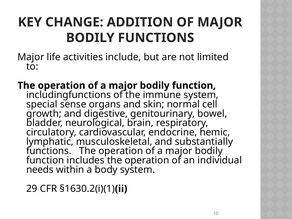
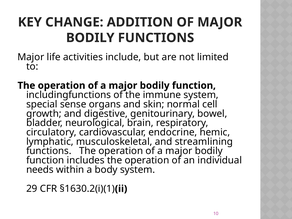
substantially: substantially -> streamlining (204, 142)
